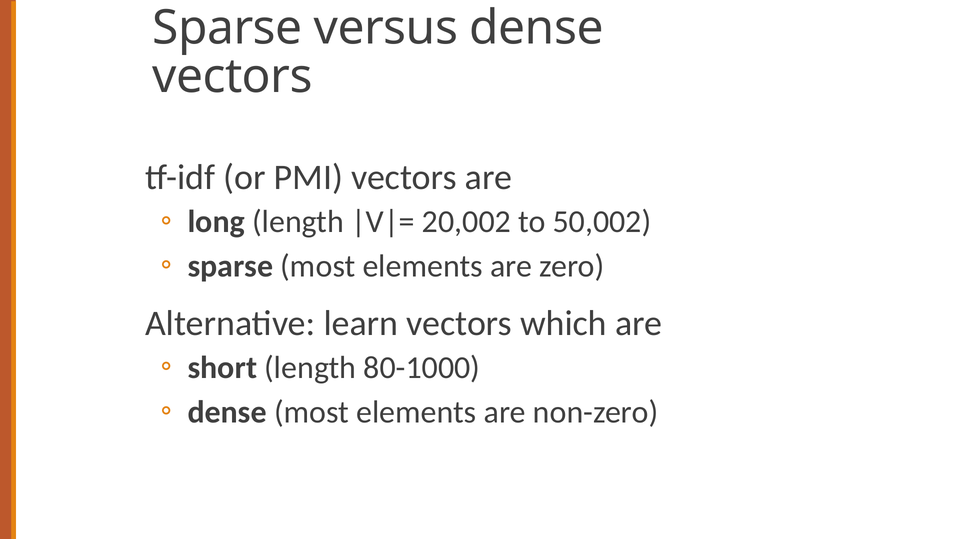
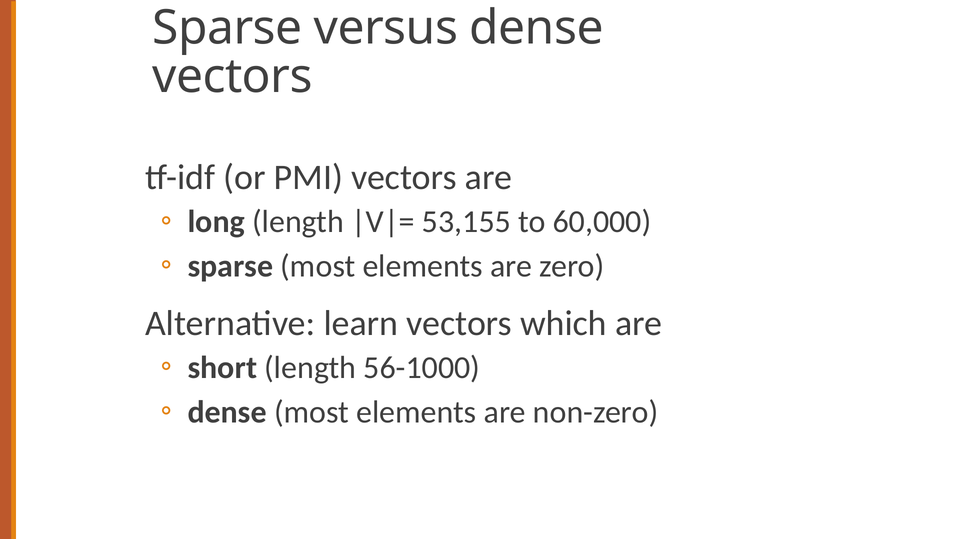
20,002: 20,002 -> 53,155 (466, 222)
50,002: 50,002 -> 60,000 (602, 222)
80-1000: 80-1000 -> 56-1000 (422, 368)
